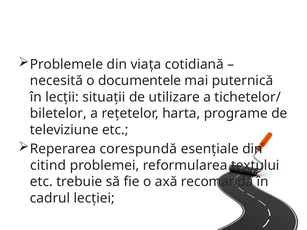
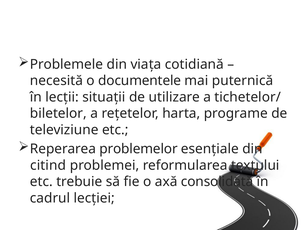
corespundă: corespundă -> problemelor (138, 149)
recomandă: recomandă -> consolidată (217, 182)
